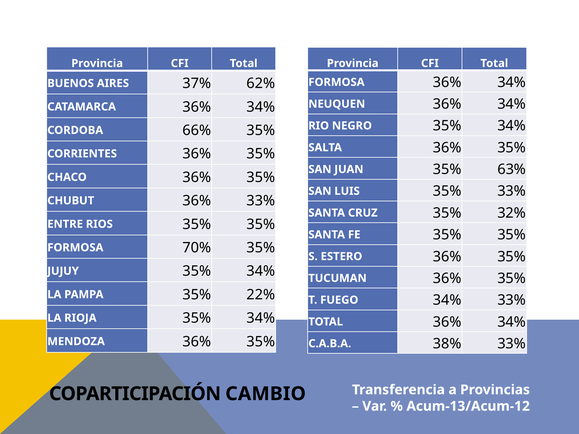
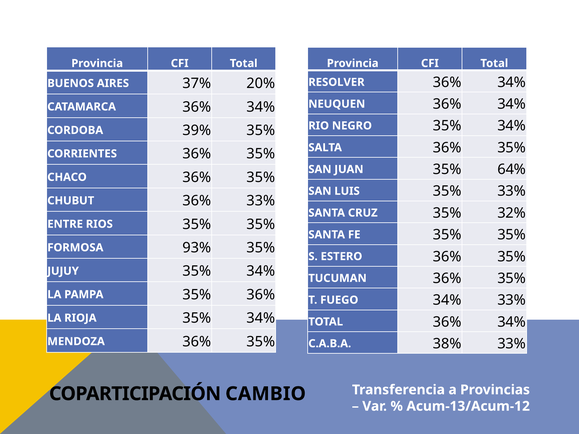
FORMOSA: FORMOSA -> RESOLVER (336, 82)
62%: 62% -> 20% (261, 83)
66%: 66% -> 39% (197, 130)
63%: 63% -> 64% (512, 170)
70%: 70% -> 93% (197, 248)
35% 22%: 22% -> 36% (261, 295)
